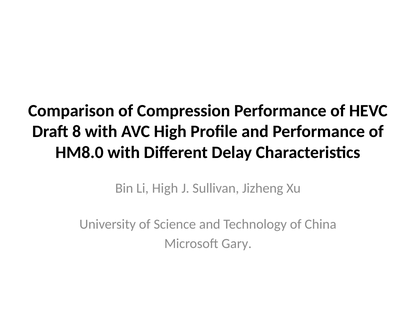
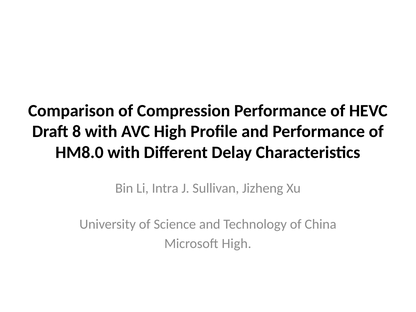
Li High: High -> Intra (165, 188)
Microsoft Gary: Gary -> High (237, 244)
